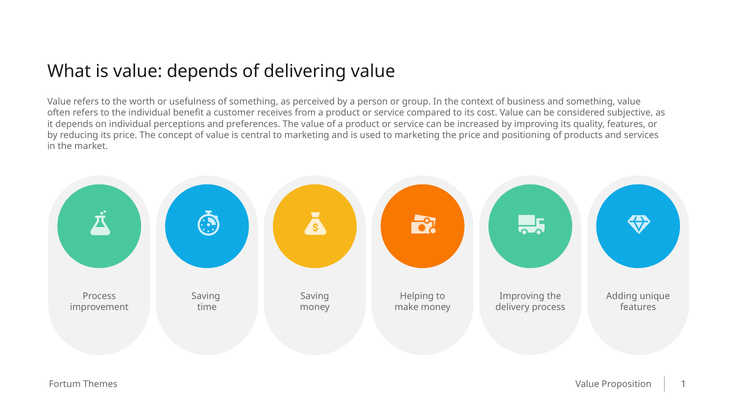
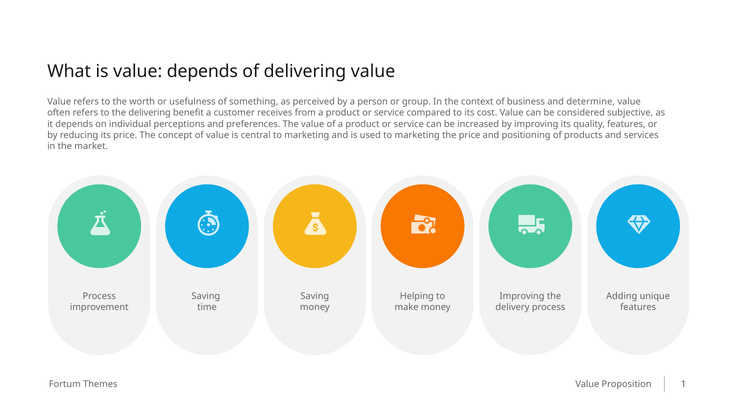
and something: something -> determine (591, 102)
the individual: individual -> delivering (150, 113)
